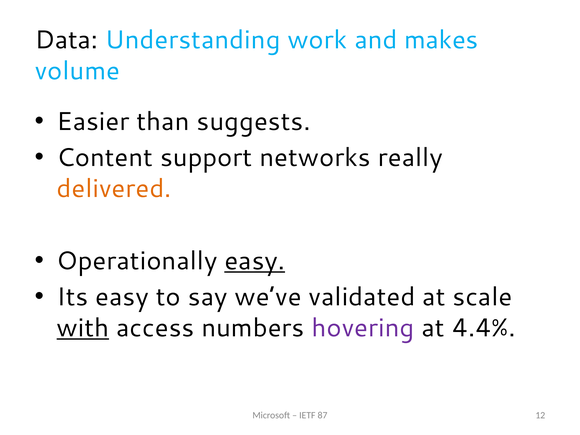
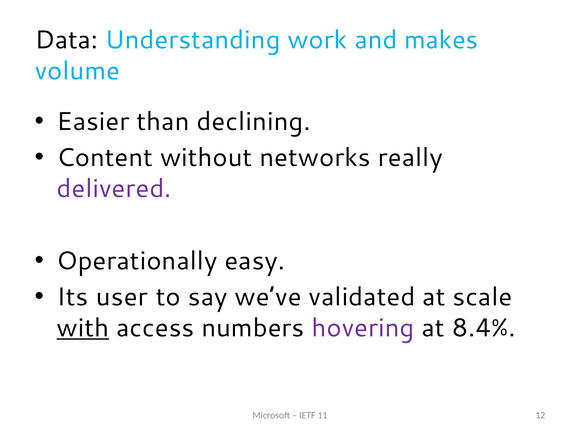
suggests: suggests -> declining (254, 122)
support: support -> without (206, 158)
delivered colour: orange -> purple (114, 189)
easy underline: present -> none (255, 261)
Its easy: easy -> user (122, 297)
4.4%: 4.4% -> 8.4% (484, 328)
87: 87 -> 11 (323, 415)
